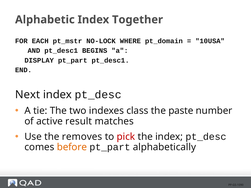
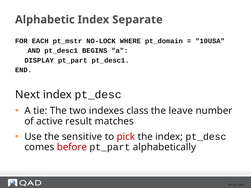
Together: Together -> Separate (137, 20)
paste: paste -> leave (181, 111)
removes: removes -> sensitive (82, 137)
before colour: orange -> red (72, 147)
